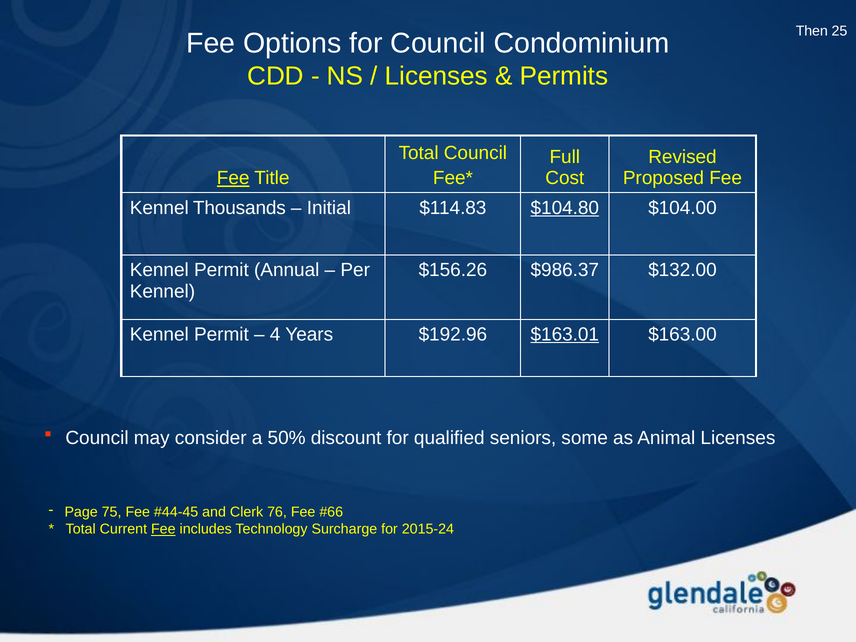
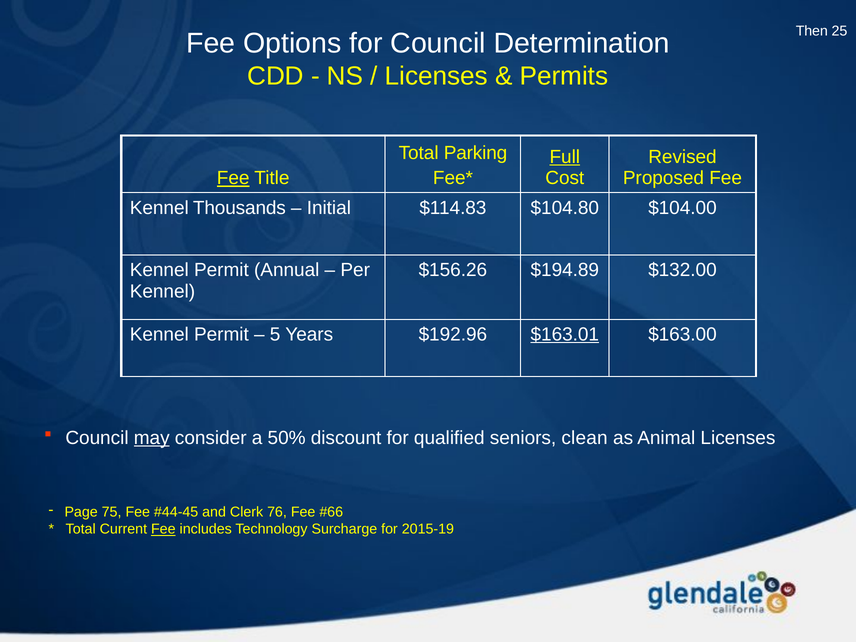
Condominium: Condominium -> Determination (582, 43)
Total Council: Council -> Parking (476, 153)
Full underline: none -> present (565, 157)
$104.80 underline: present -> none (565, 208)
$986.37: $986.37 -> $194.89 (565, 270)
4: 4 -> 5 (275, 334)
may underline: none -> present (152, 438)
some: some -> clean (585, 438)
2015-24: 2015-24 -> 2015-19 (428, 529)
